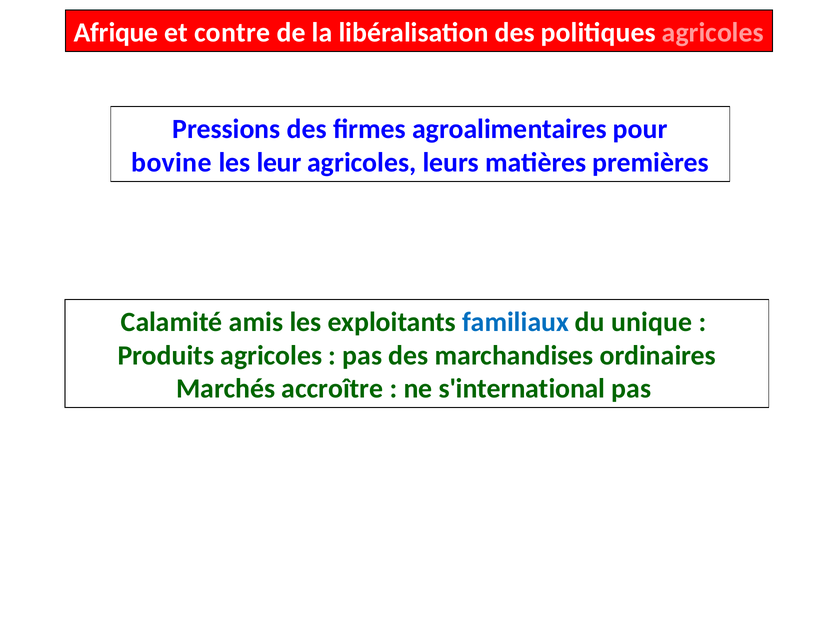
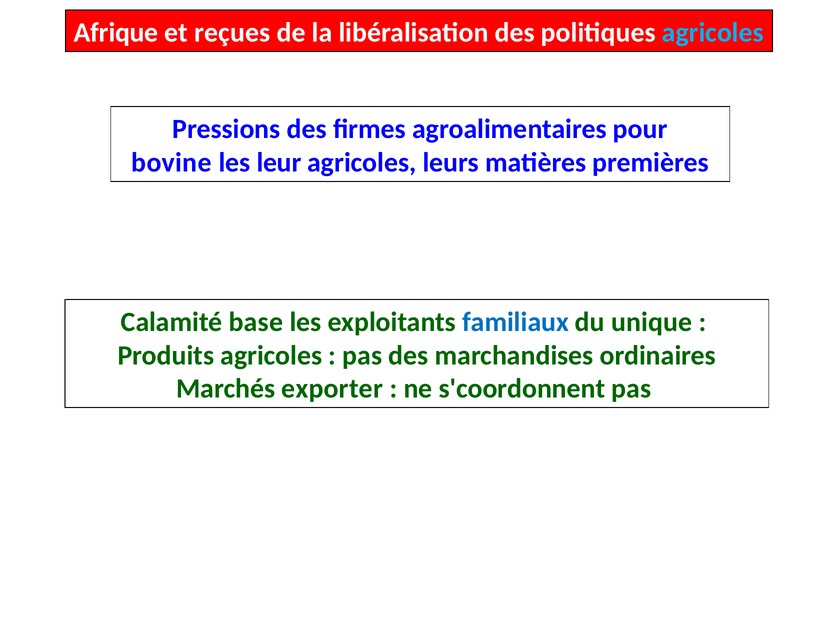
contre: contre -> reçues (232, 33)
agricoles colour: pink -> light blue (713, 33)
amis: amis -> base (256, 322)
accroître: accroître -> exporter (332, 389)
s'international: s'international -> s'coordonnent (522, 389)
